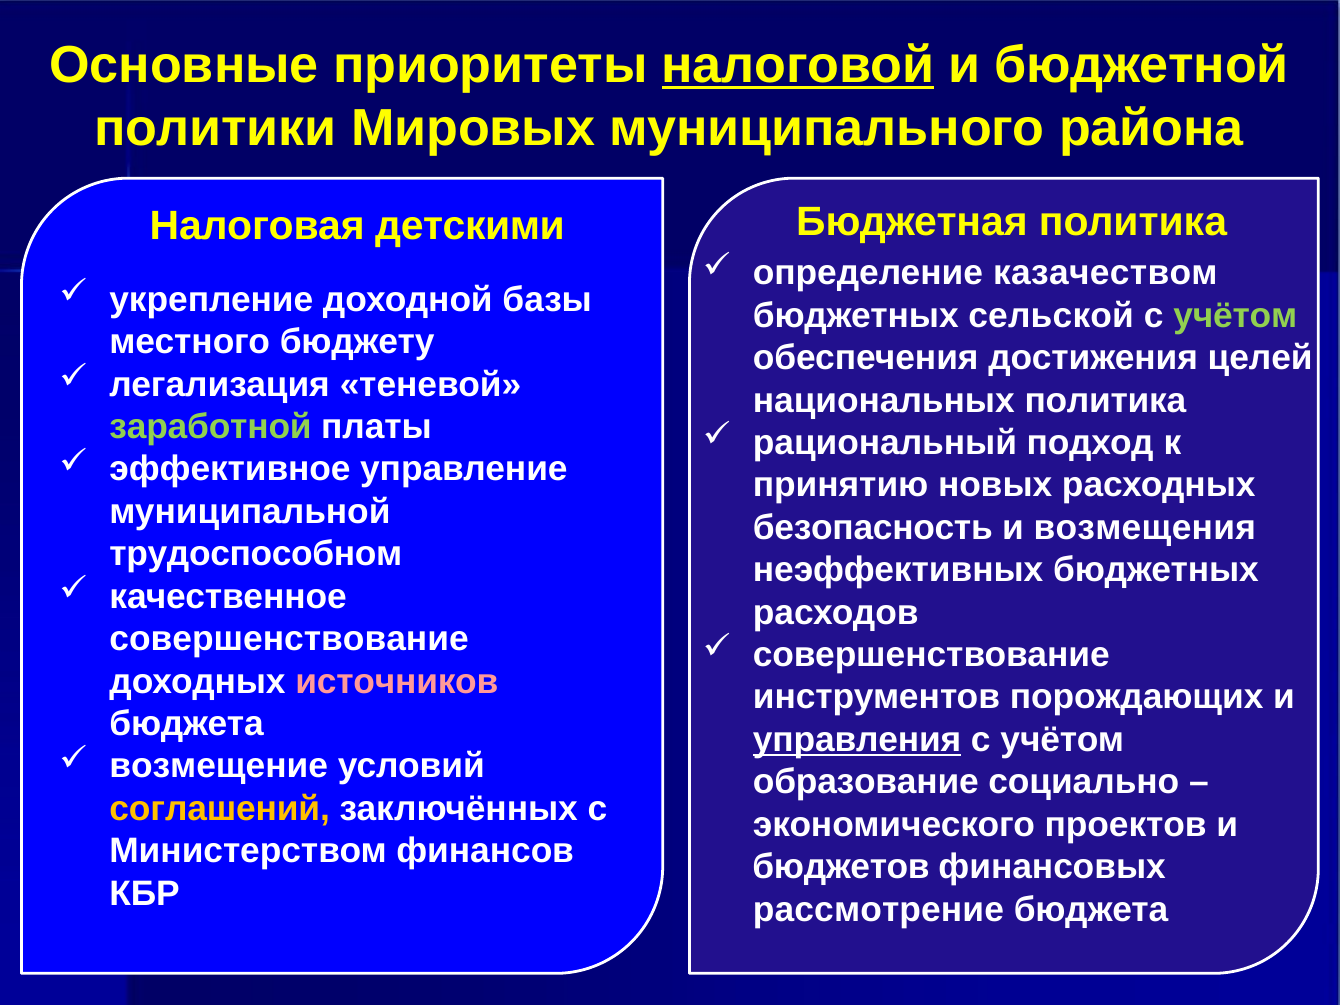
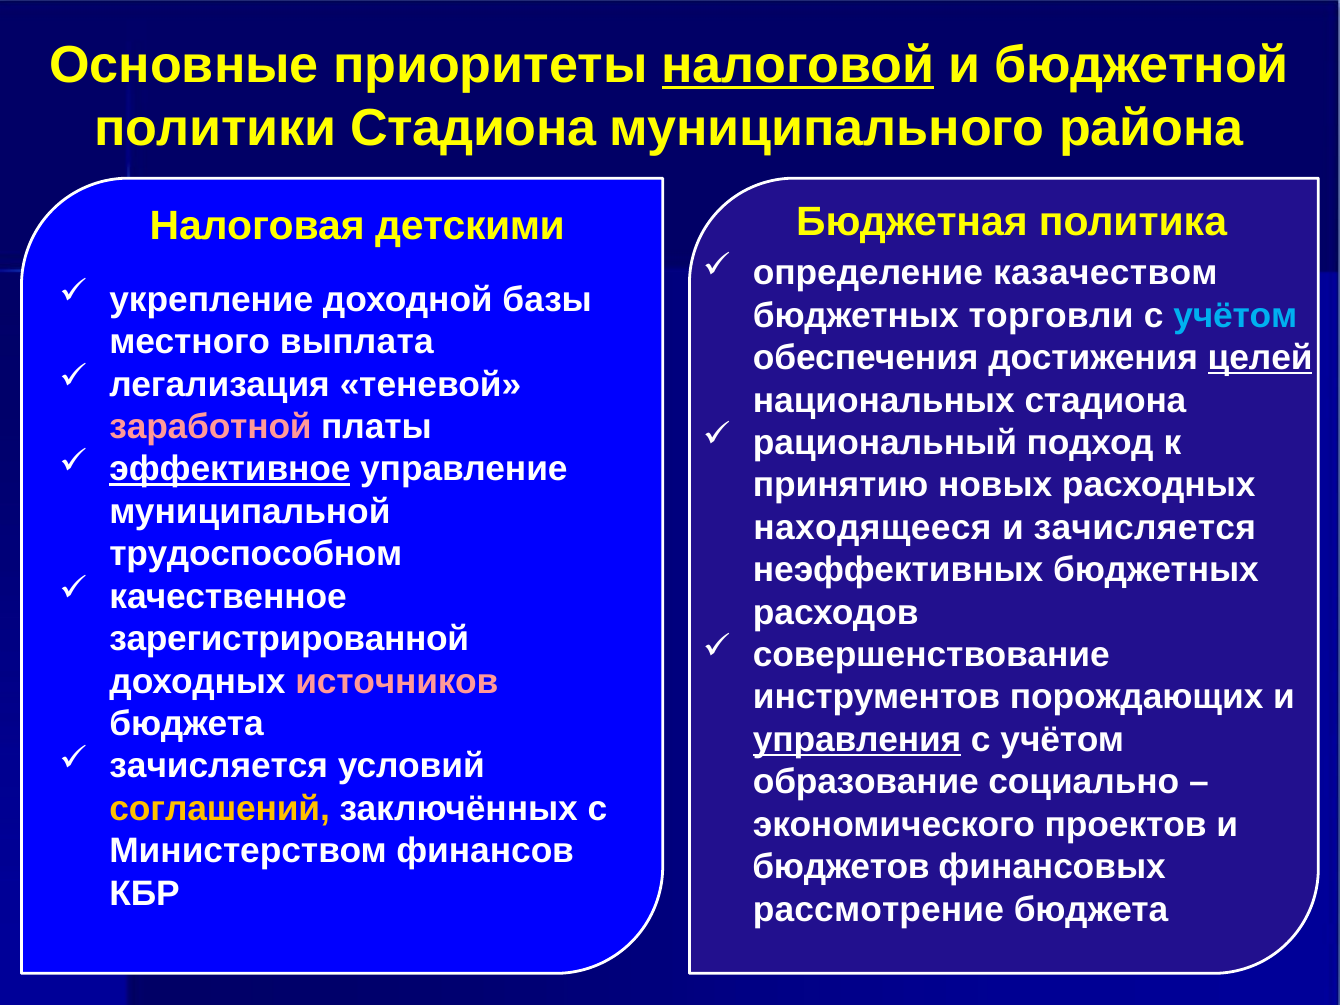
политики Мировых: Мировых -> Стадиона (473, 128)
сельской: сельской -> торговли (1051, 316)
учётом colour: light green -> light blue (1235, 316)
бюджету: бюджету -> выплата (357, 342)
целей underline: none -> present (1260, 358)
национальных политика: политика -> стадиона (1105, 400)
заработной colour: light green -> pink (211, 427)
эффективное underline: none -> present (230, 469)
безопасность: безопасность -> находящееся (873, 528)
и возмещения: возмещения -> зачисляется (1145, 528)
совершенствование: совершенствование -> зарегистрированной (289, 639)
возмещение: возмещение -> зачисляется (219, 766)
